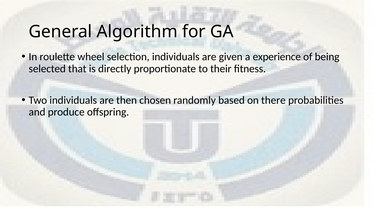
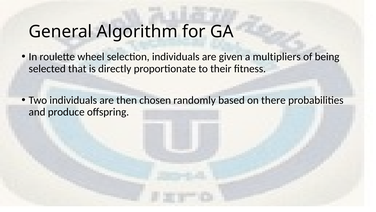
experience: experience -> multipliers (277, 57)
